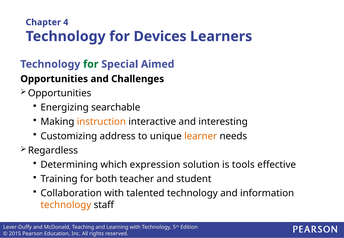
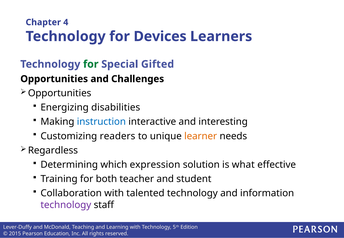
Aimed: Aimed -> Gifted (158, 64)
searchable: searchable -> disabilities (116, 108)
instruction colour: orange -> blue (101, 122)
address: address -> readers (118, 136)
tools: tools -> what (243, 165)
technology colour: orange -> purple (66, 205)
